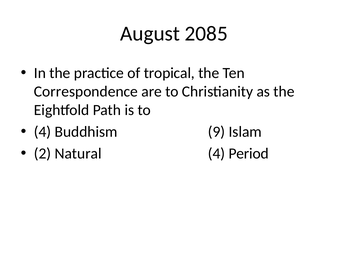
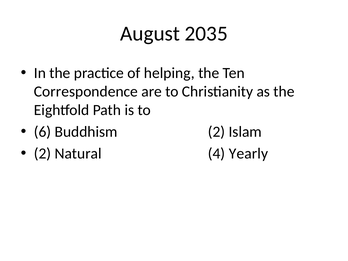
2085: 2085 -> 2035 (206, 34)
tropical: tropical -> helping (169, 73)
4: 4 -> 6 (43, 132)
Buddhism 9: 9 -> 2 (217, 132)
Period: Period -> Yearly (249, 153)
